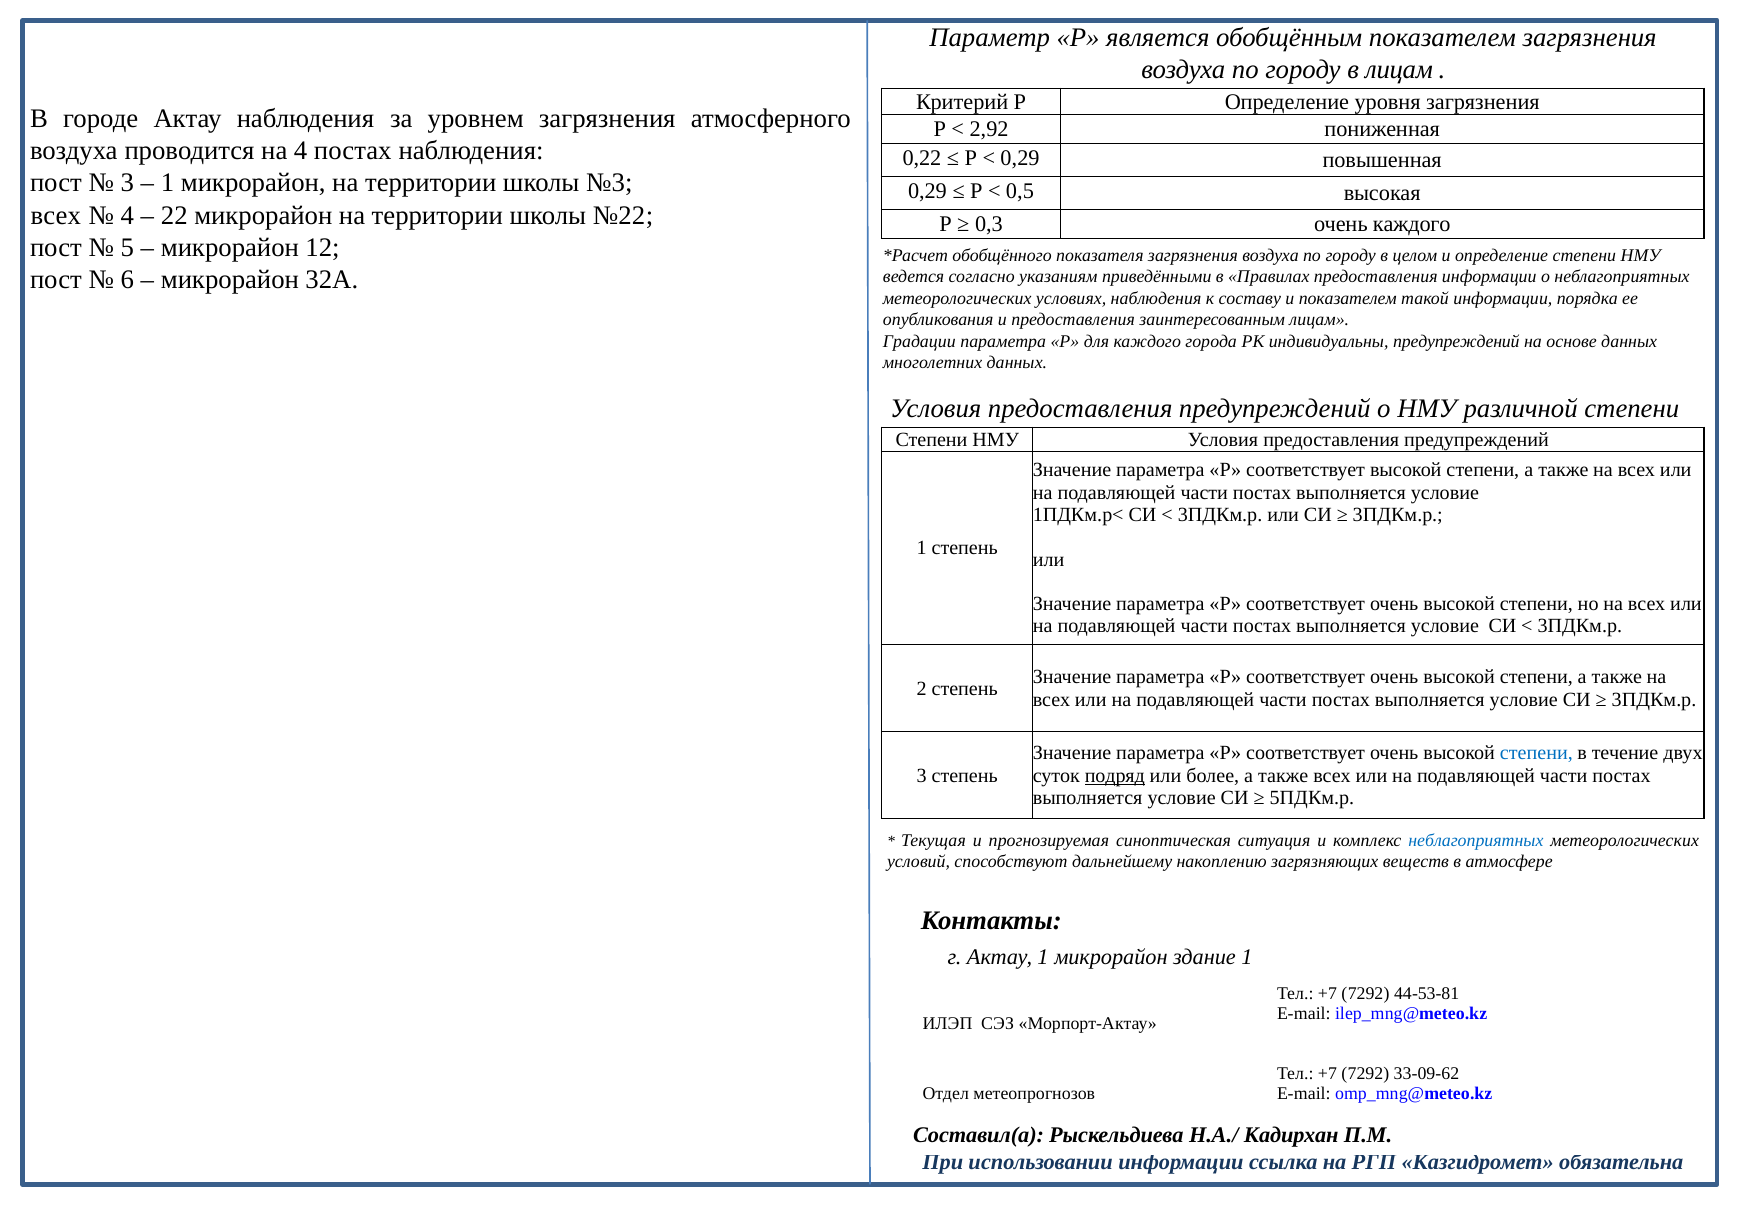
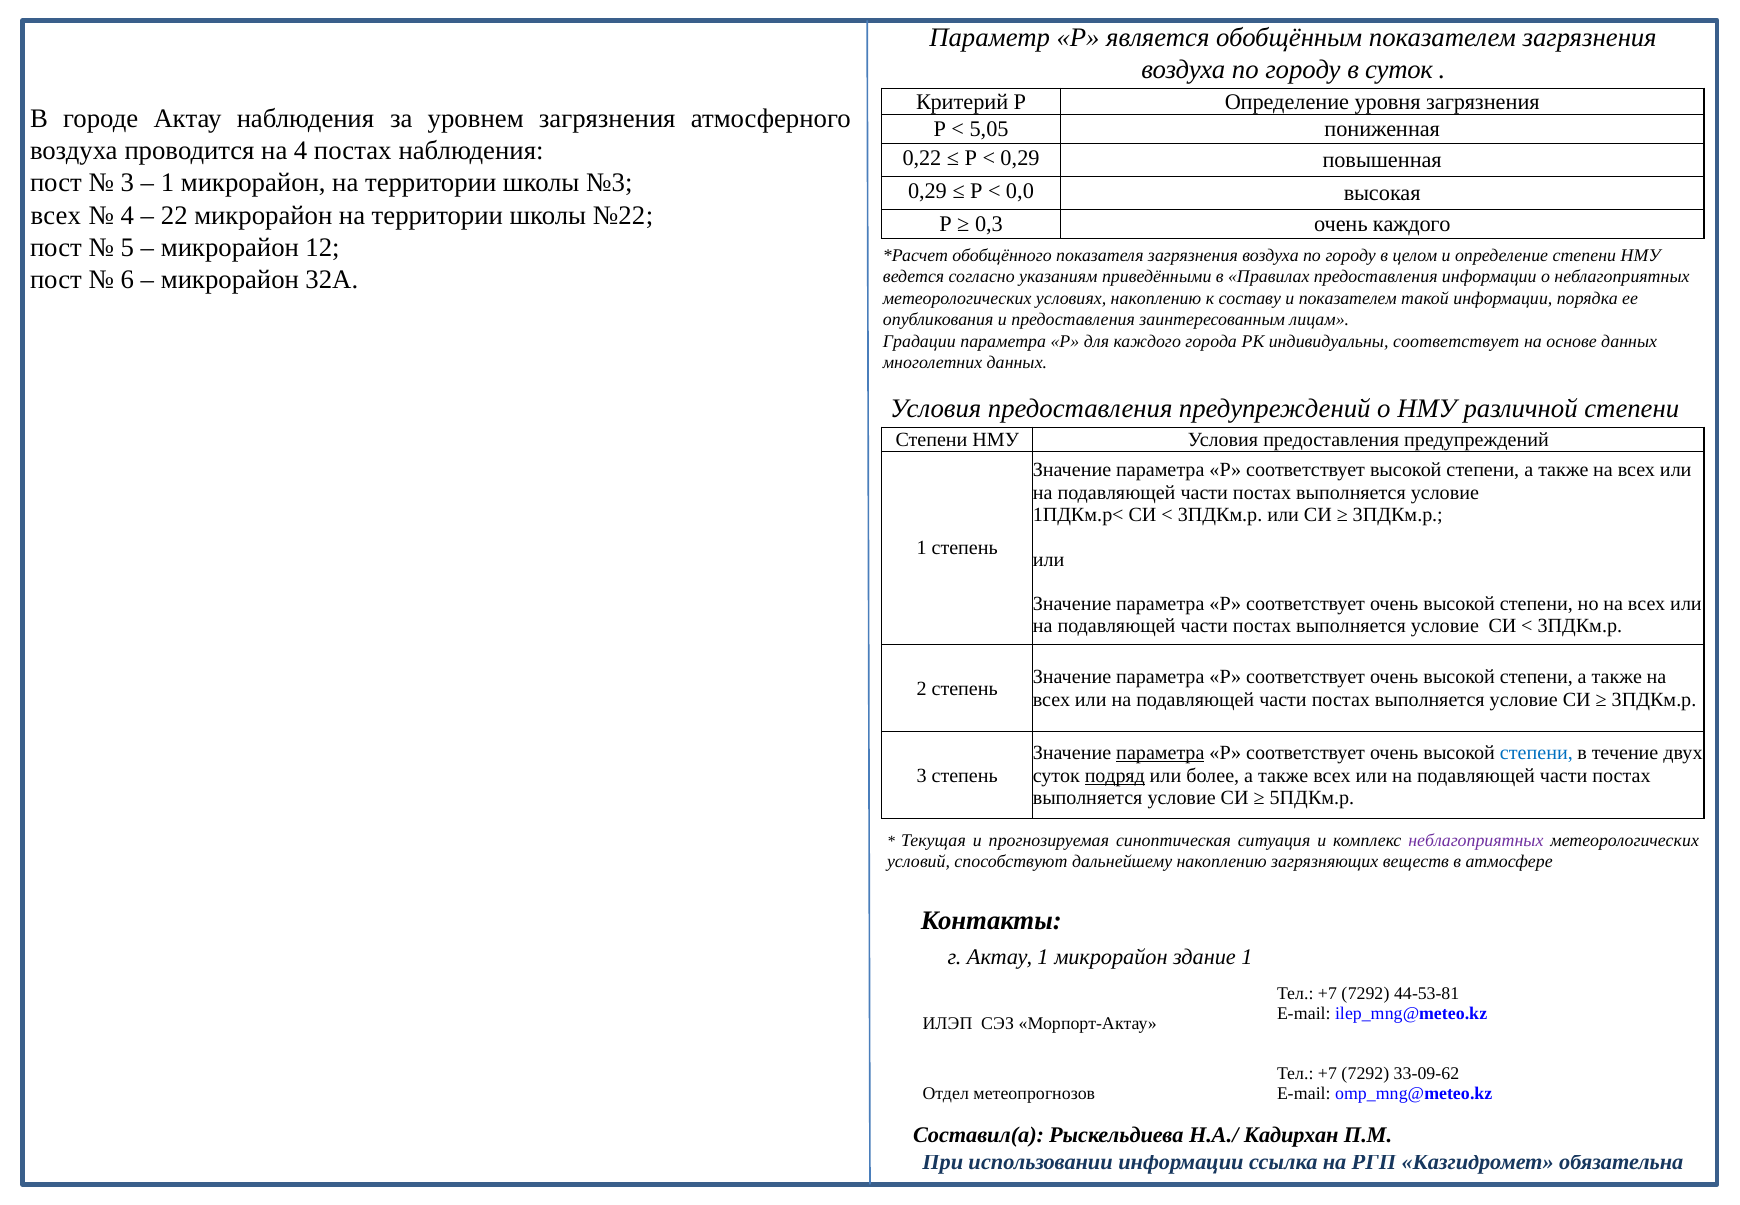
в лицам: лицам -> суток (1399, 70)
2,92: 2,92 -> 5,05 (989, 129)
0,5: 0,5 -> 0,0 (1020, 191)
условиях наблюдения: наблюдения -> накоплению (1156, 298)
индивидуальны предупреждений: предупреждений -> соответствует (1456, 341)
параметра underline: none -> present (1160, 753)
неблагоприятных colour: blue -> purple (1476, 840)
